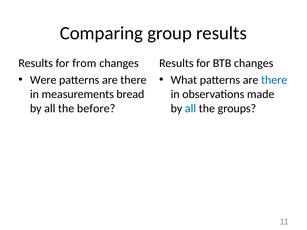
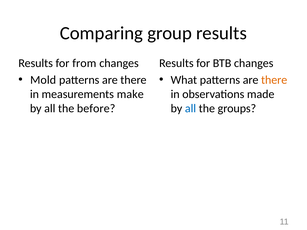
Were: Were -> Mold (43, 80)
there colour: blue -> orange (274, 80)
bread: bread -> make (130, 94)
